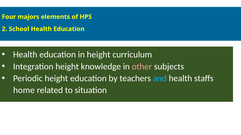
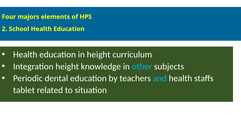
other colour: pink -> light blue (142, 67)
Periodic height: height -> dental (56, 79)
home: home -> tablet (24, 91)
